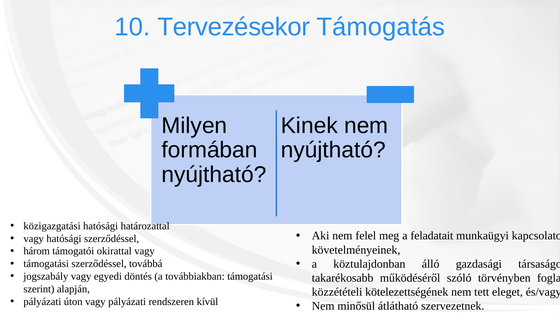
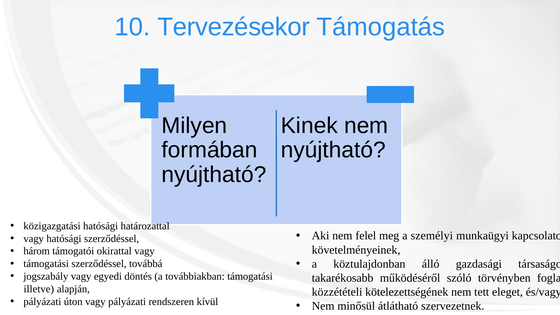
feladatait: feladatait -> személyi (432, 236)
szerint: szerint -> illetve (39, 289)
